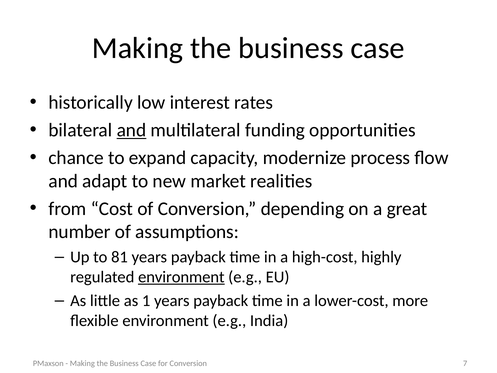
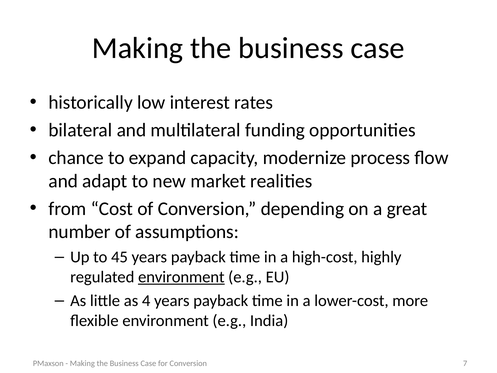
and underline: present -> none (131, 130)
81: 81 -> 45 (119, 257)
1: 1 -> 4 (146, 301)
